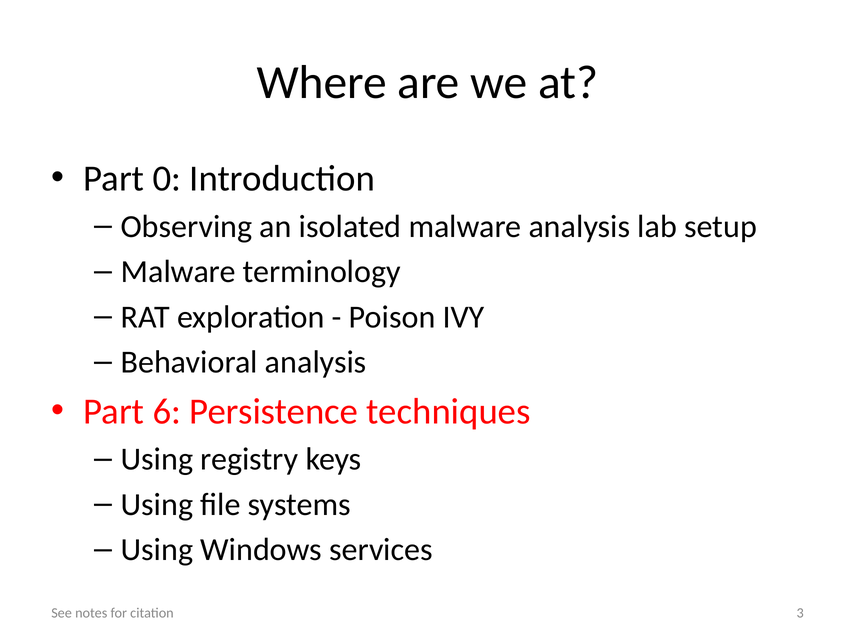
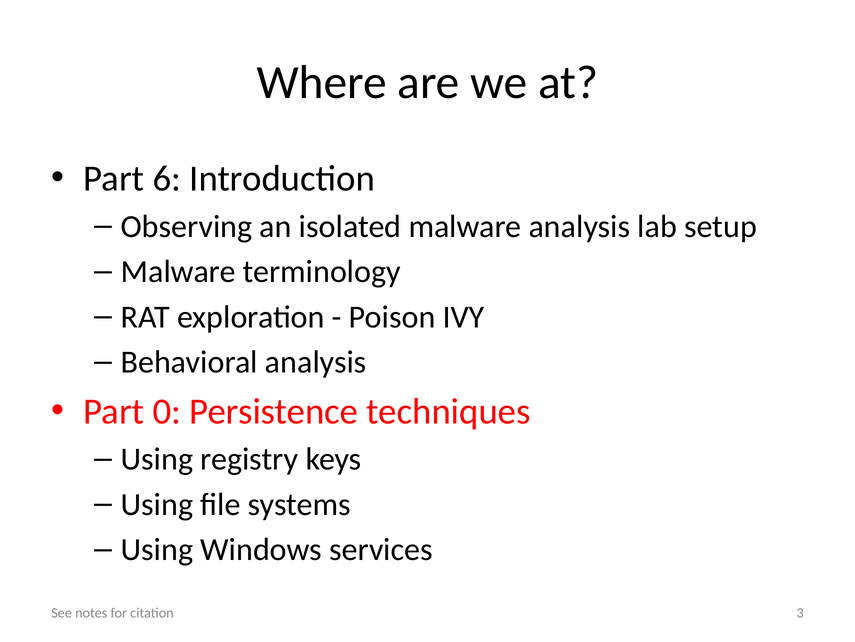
0: 0 -> 6 (167, 179)
6: 6 -> 0 (167, 411)
